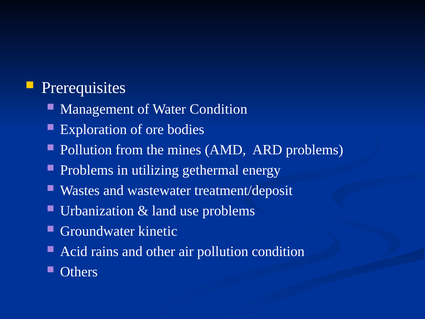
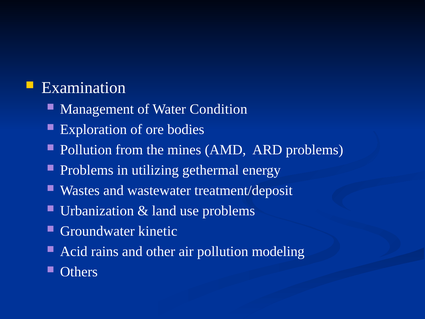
Prerequisites: Prerequisites -> Examination (84, 88)
pollution condition: condition -> modeling (278, 251)
